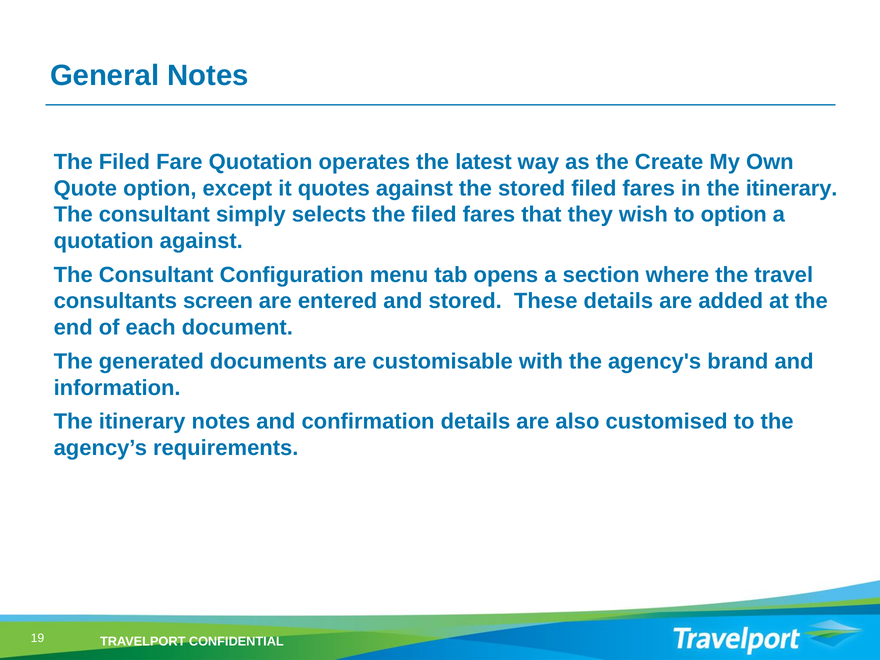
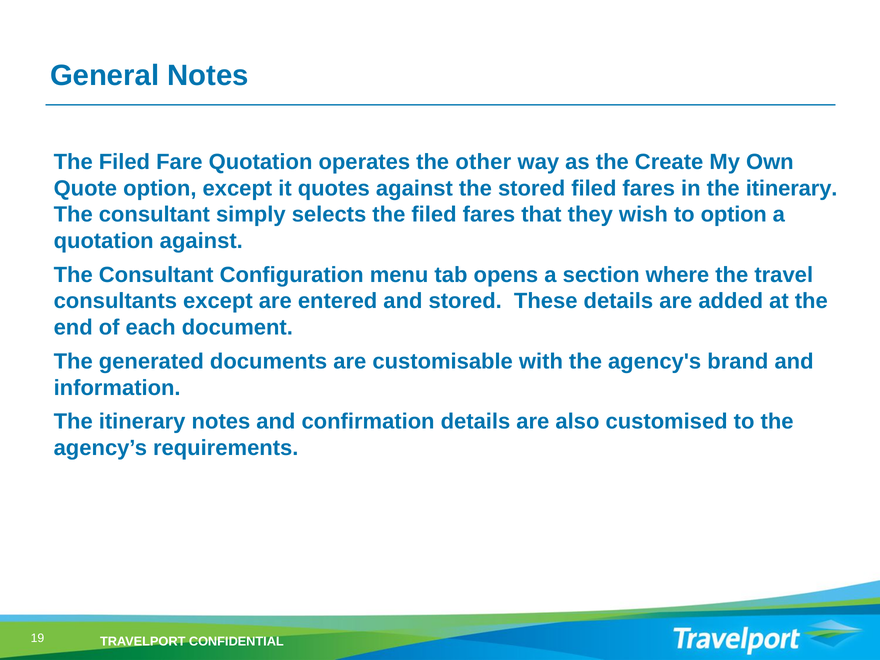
latest: latest -> other (483, 162)
consultants screen: screen -> except (218, 301)
